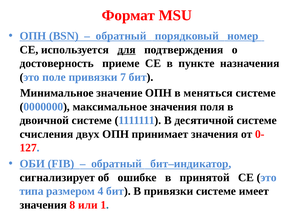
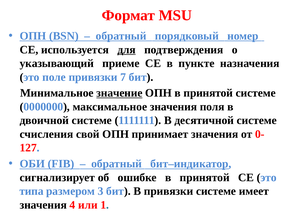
достоверность: достоверность -> указывающий (57, 63)
значение underline: none -> present (119, 93)
ОПН в меняться: меняться -> принятой (208, 93)
двух: двух -> свой (88, 134)
4: 4 -> 3 (100, 191)
8: 8 -> 4 (72, 205)
